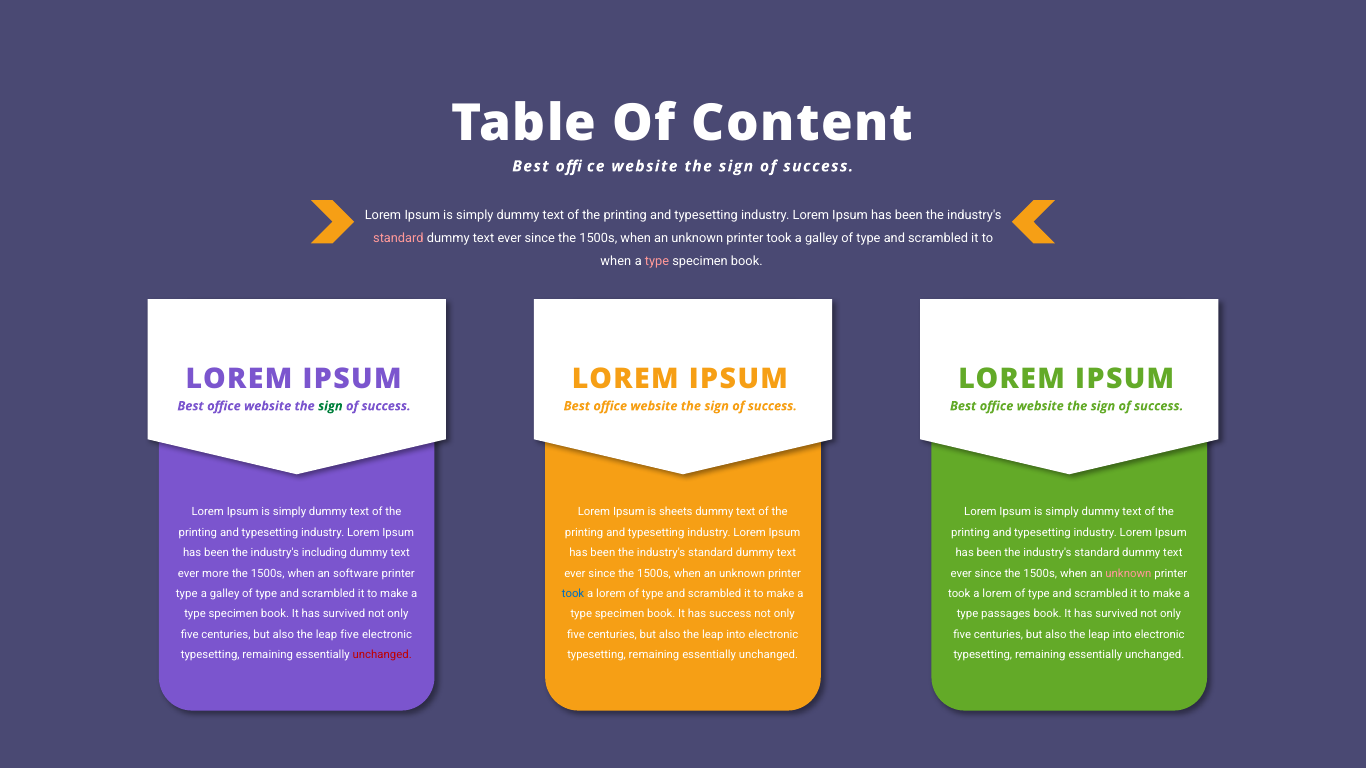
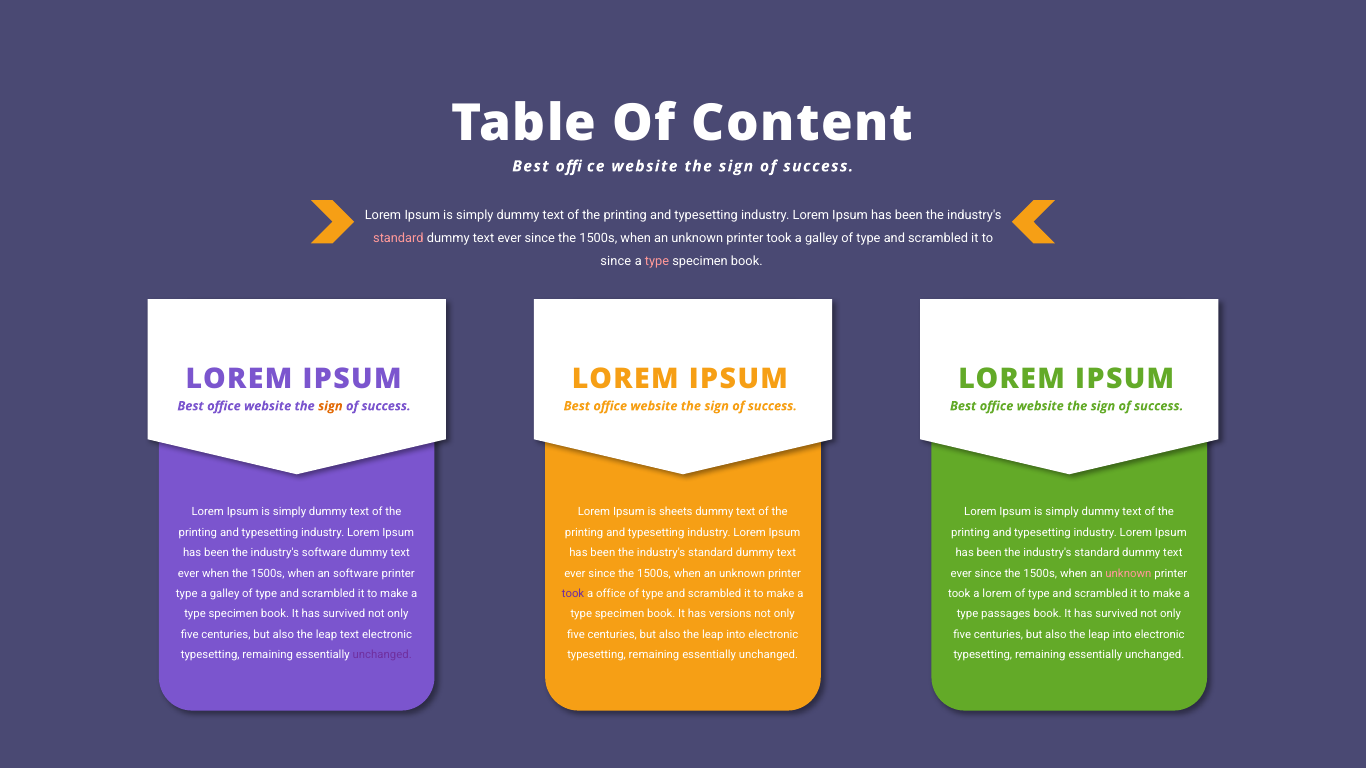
when: when -> since (616, 262)
sign colour: green -> orange (330, 406)
industry's including: including -> software (324, 553)
ever more: more -> when (216, 574)
took colour: blue -> purple (573, 594)
lorem: lorem -> office (611, 594)
has success: success -> versions (730, 614)
leap five: five -> text (350, 635)
unchanged colour: red -> purple (382, 655)
